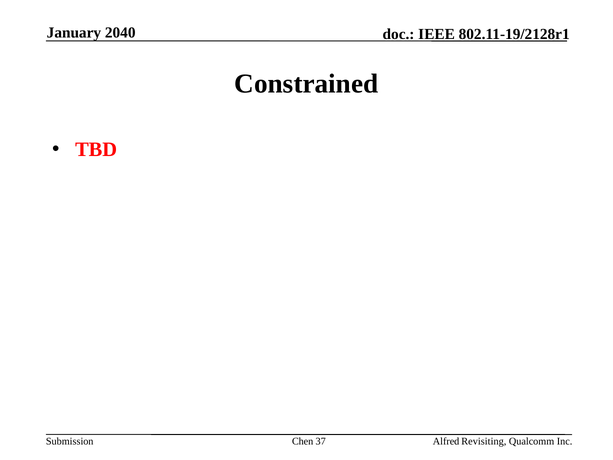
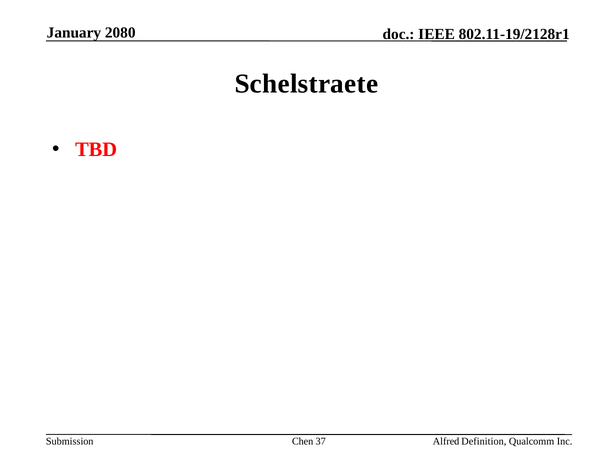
2040: 2040 -> 2080 (120, 32)
Constrained: Constrained -> Schelstraete (306, 84)
Revisiting: Revisiting -> Definition (484, 441)
